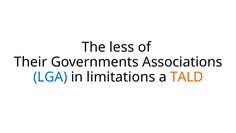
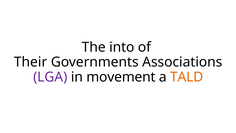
less: less -> into (122, 47)
LGA colour: blue -> purple (50, 77)
limitations: limitations -> movement (121, 77)
